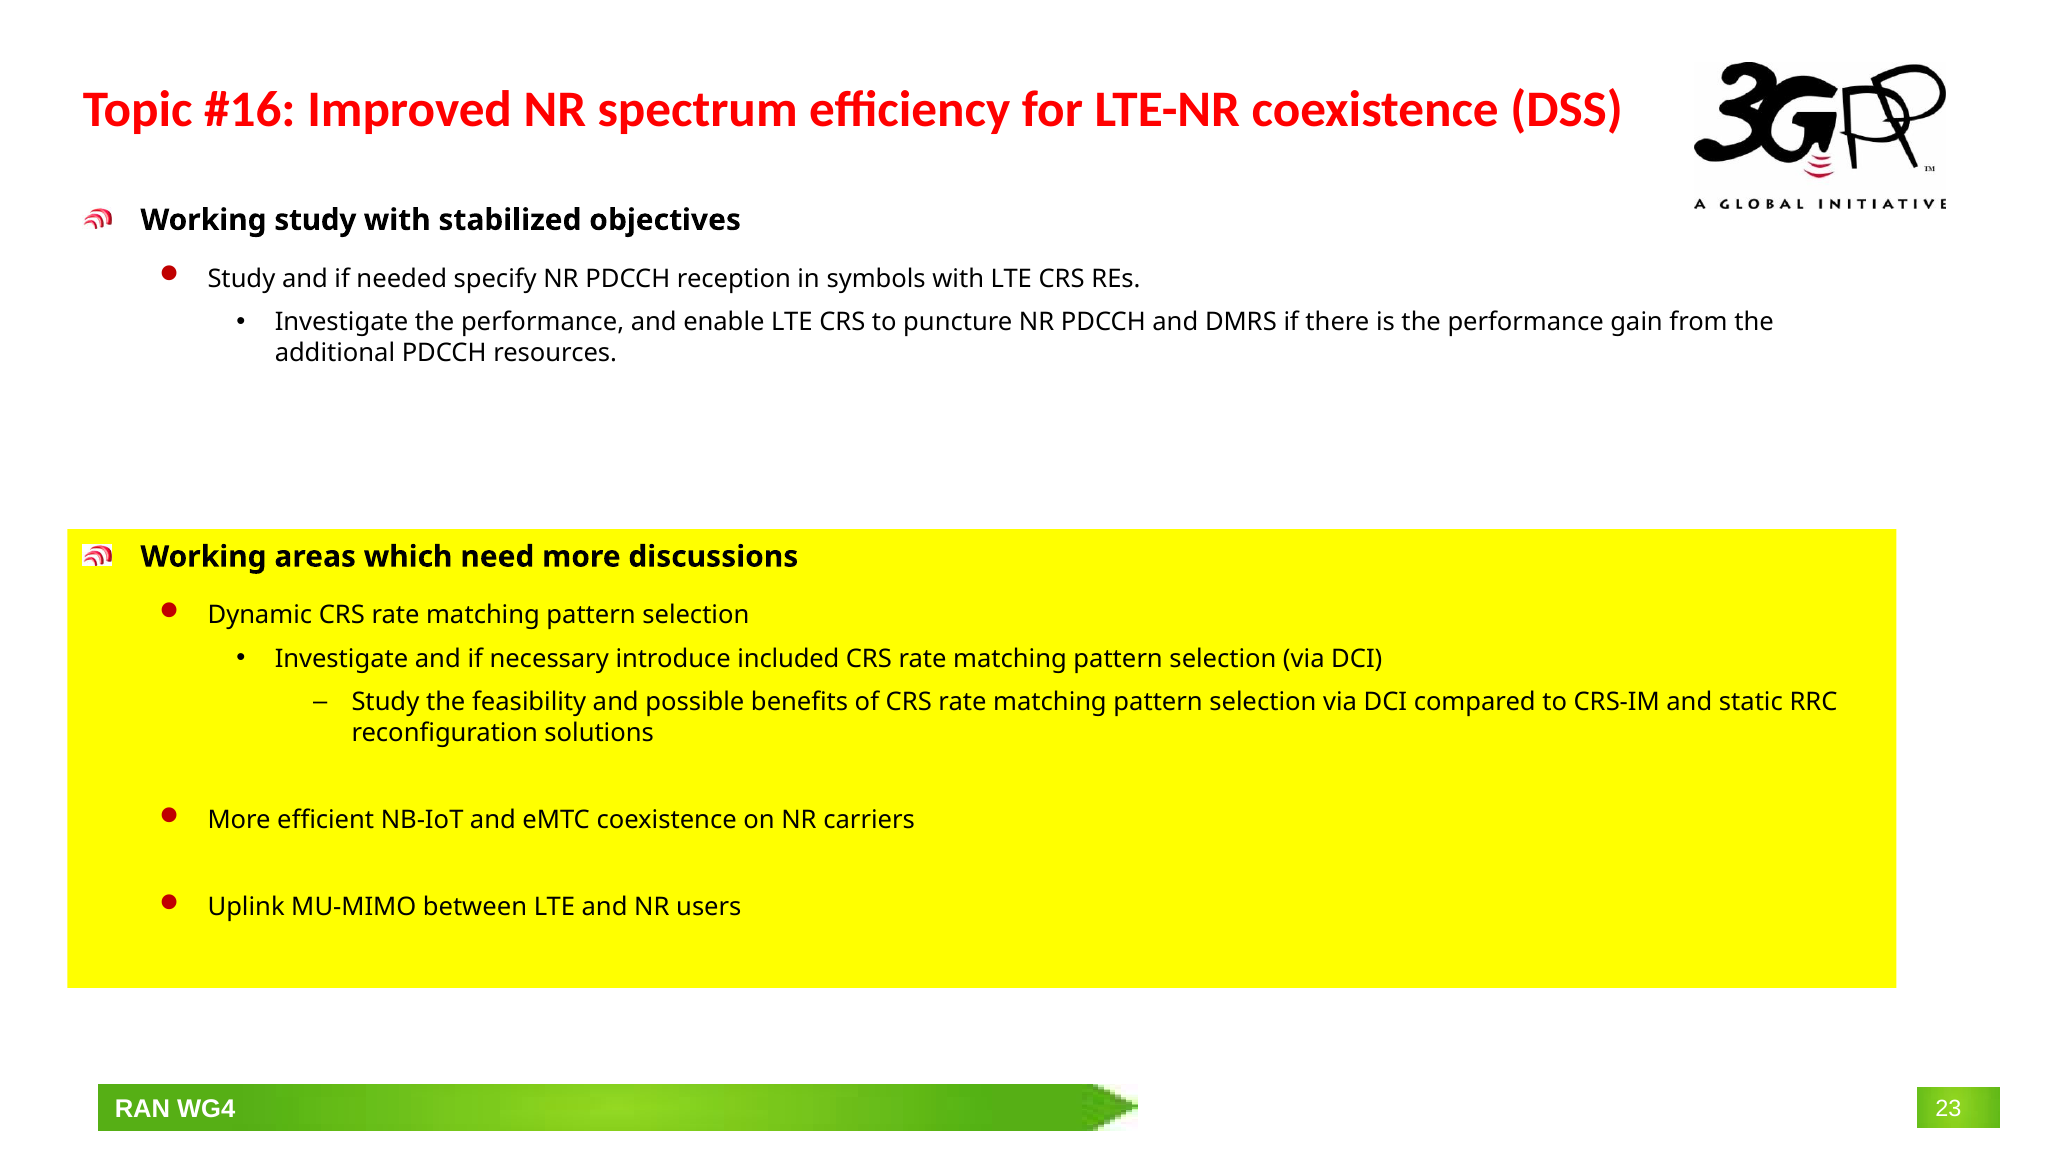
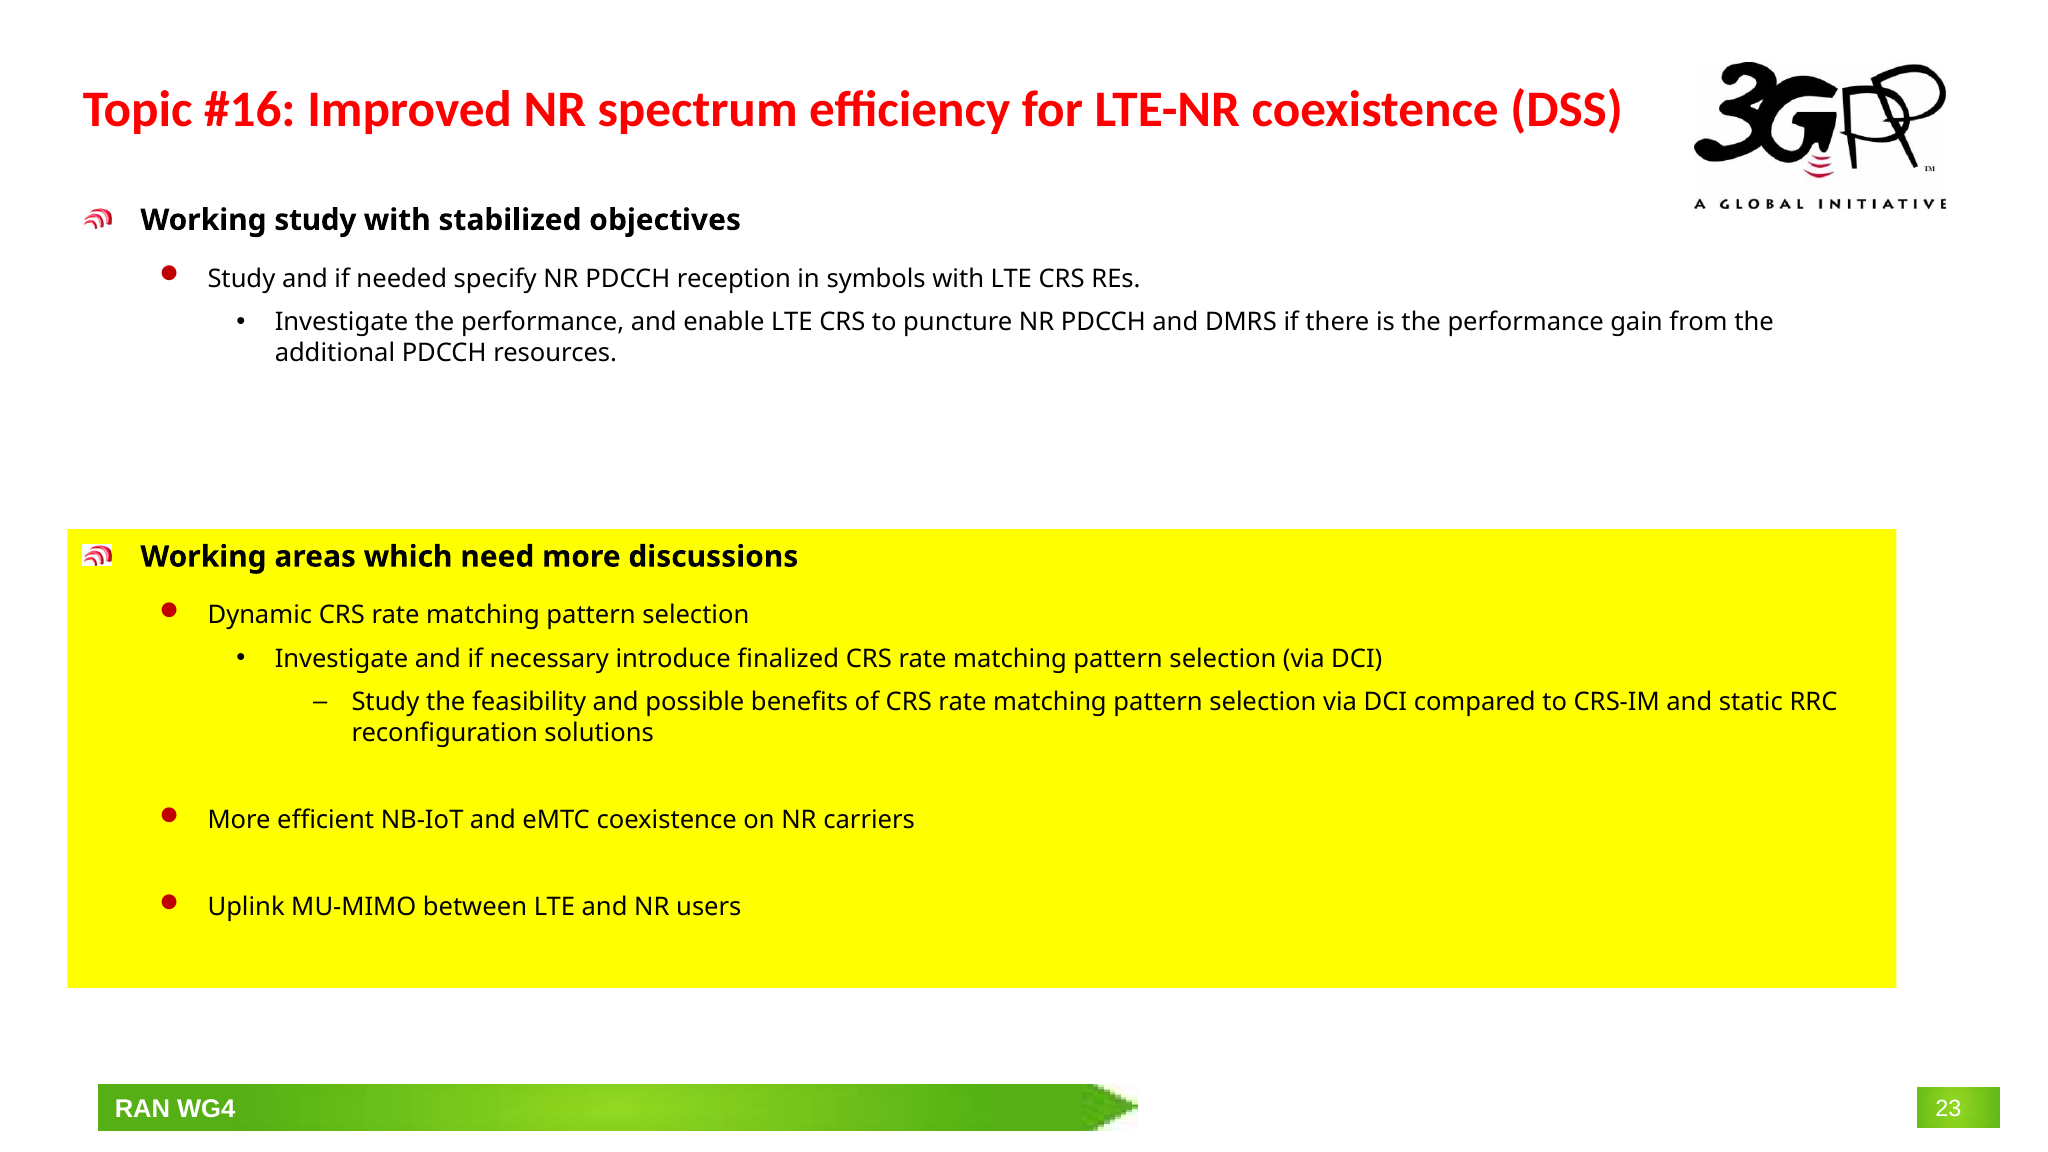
included: included -> finalized (788, 659)
